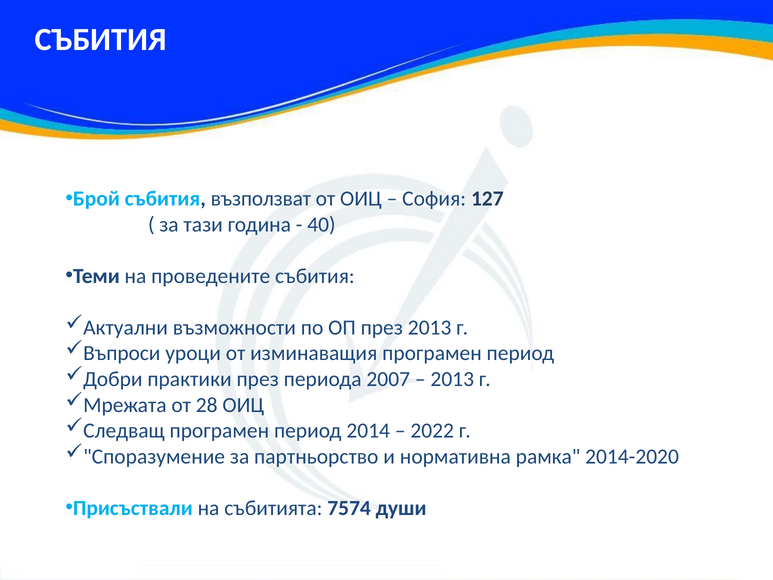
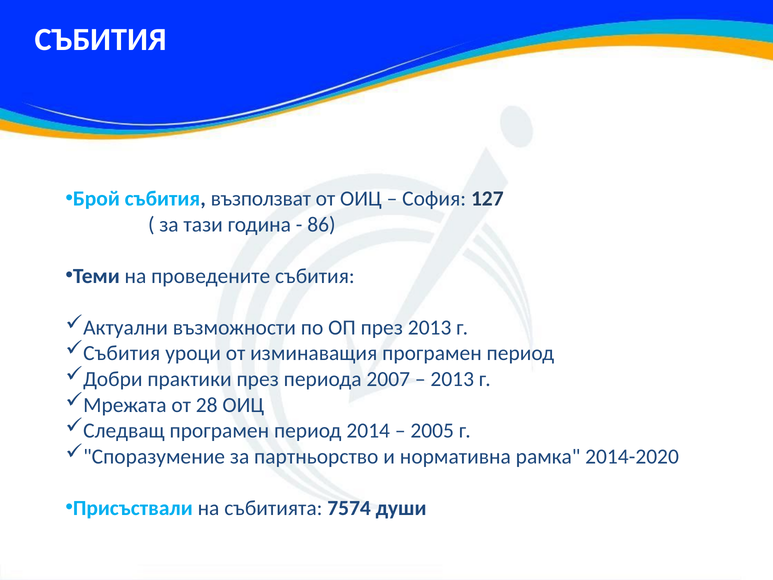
40: 40 -> 86 (321, 224)
Въпроси: Въпроси -> Събития (122, 353)
2022: 2022 -> 2005 (432, 431)
